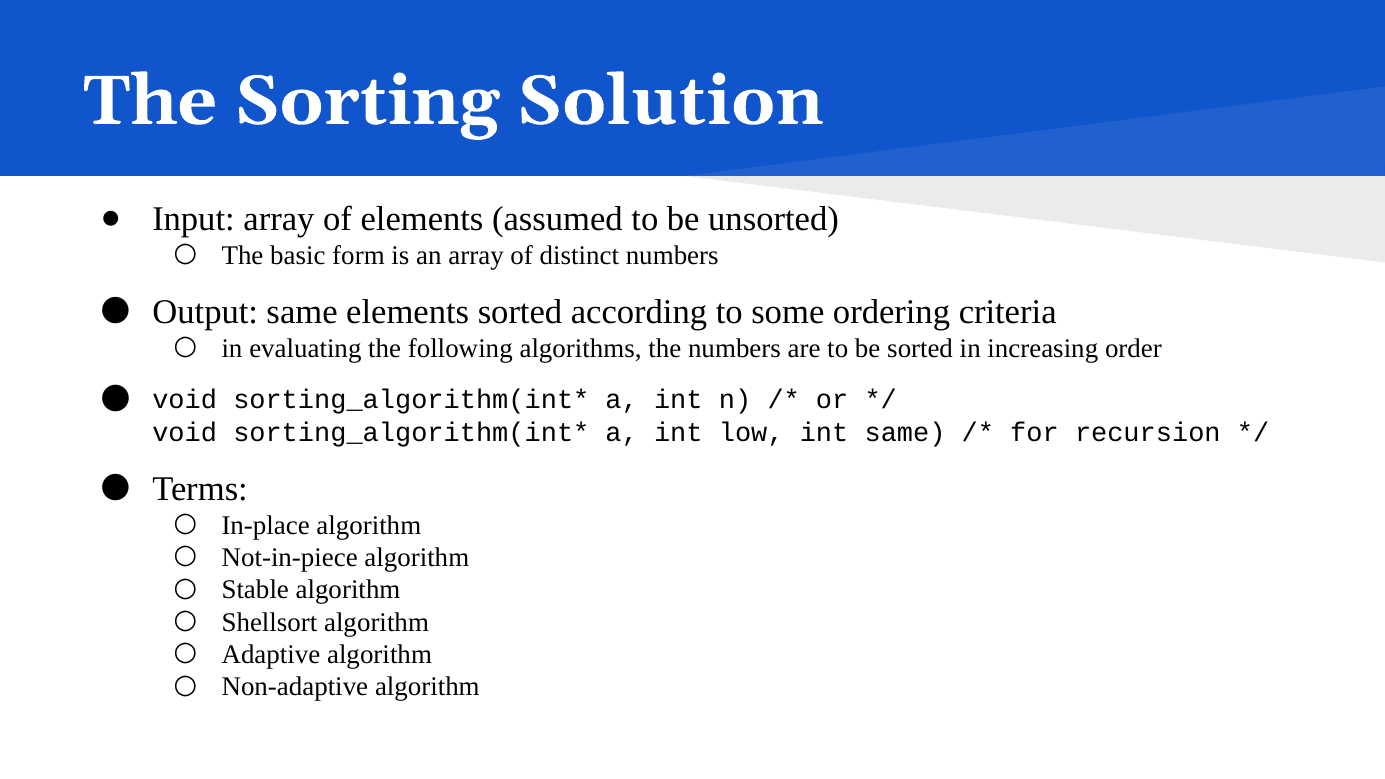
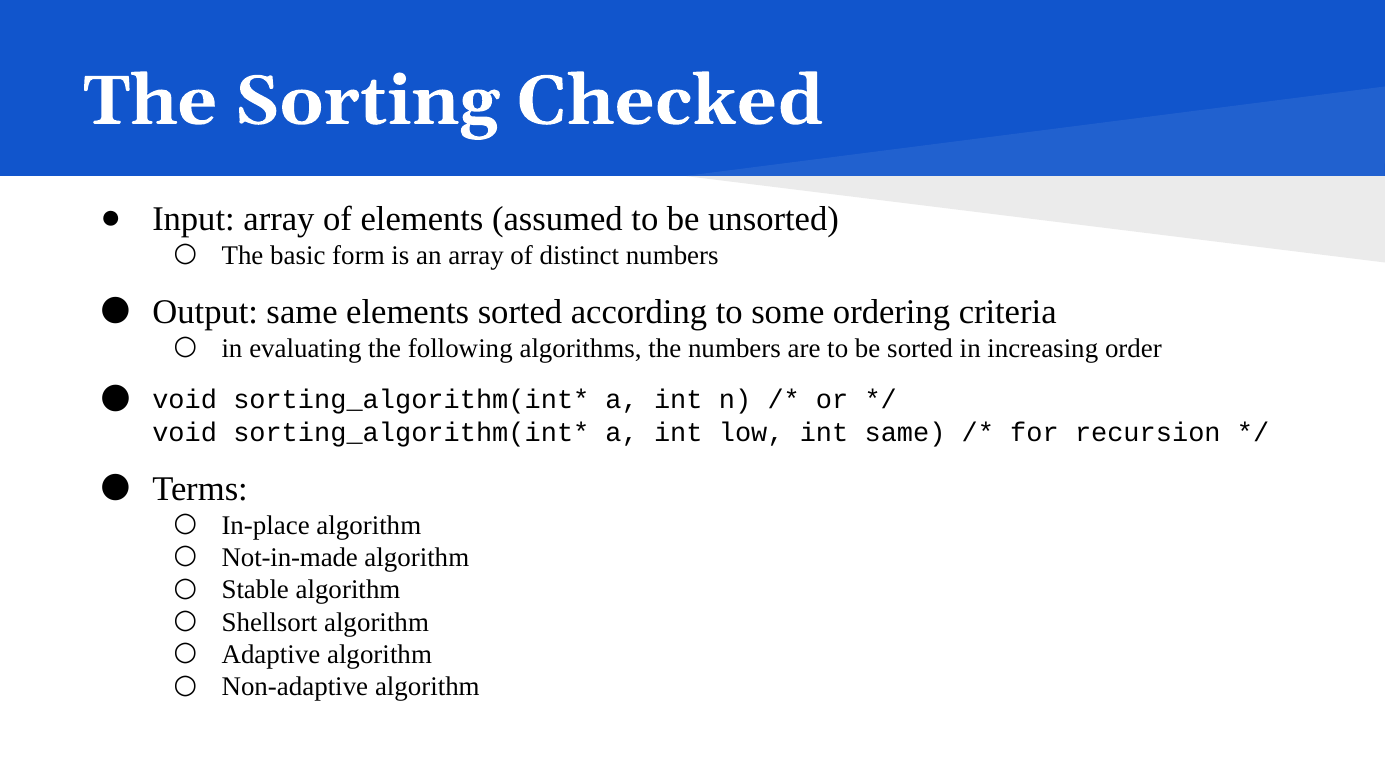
Solution: Solution -> Checked (670, 101)
Not-in-piece: Not-in-piece -> Not-in-made (290, 558)
